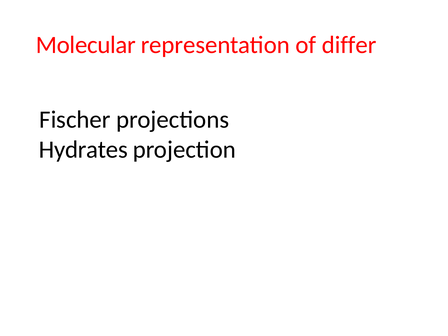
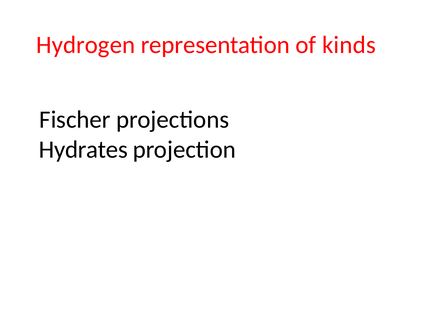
Molecular: Molecular -> Hydrogen (86, 45)
differ: differ -> kinds (349, 45)
